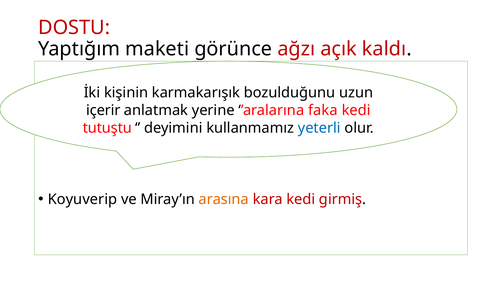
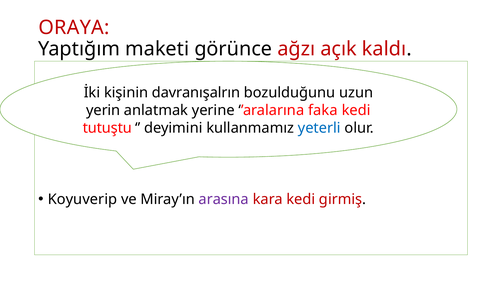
DOSTU: DOSTU -> ORAYA (74, 28)
karmakarışık: karmakarışık -> davranışalrın (196, 92)
içerir: içerir -> yerin (103, 110)
arasına colour: orange -> purple (224, 199)
